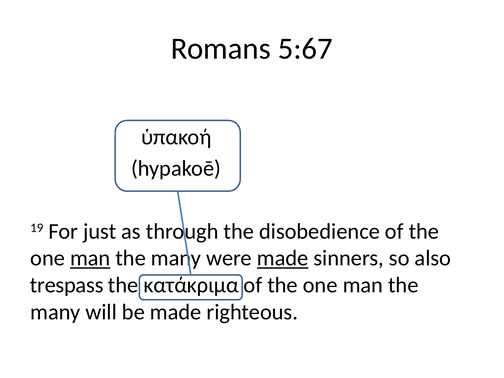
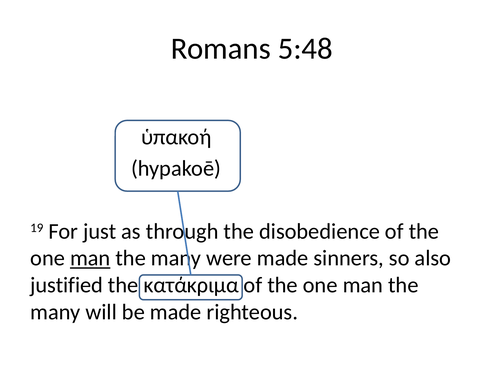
5:67: 5:67 -> 5:48 (305, 49)
made underline: present -> none (283, 258)
trespass: trespass -> justified (67, 285)
